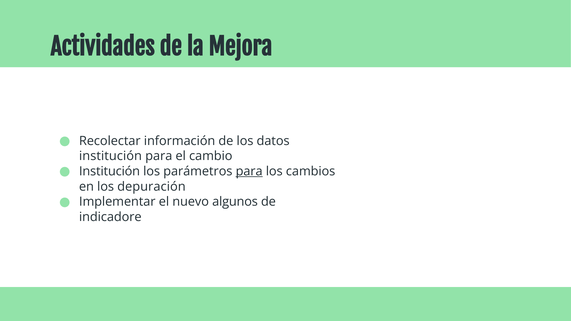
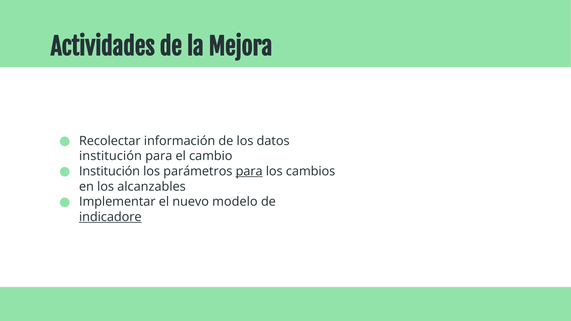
depuración: depuración -> alcanzables (152, 187)
algunos: algunos -> modelo (235, 202)
indicadore underline: none -> present (110, 217)
